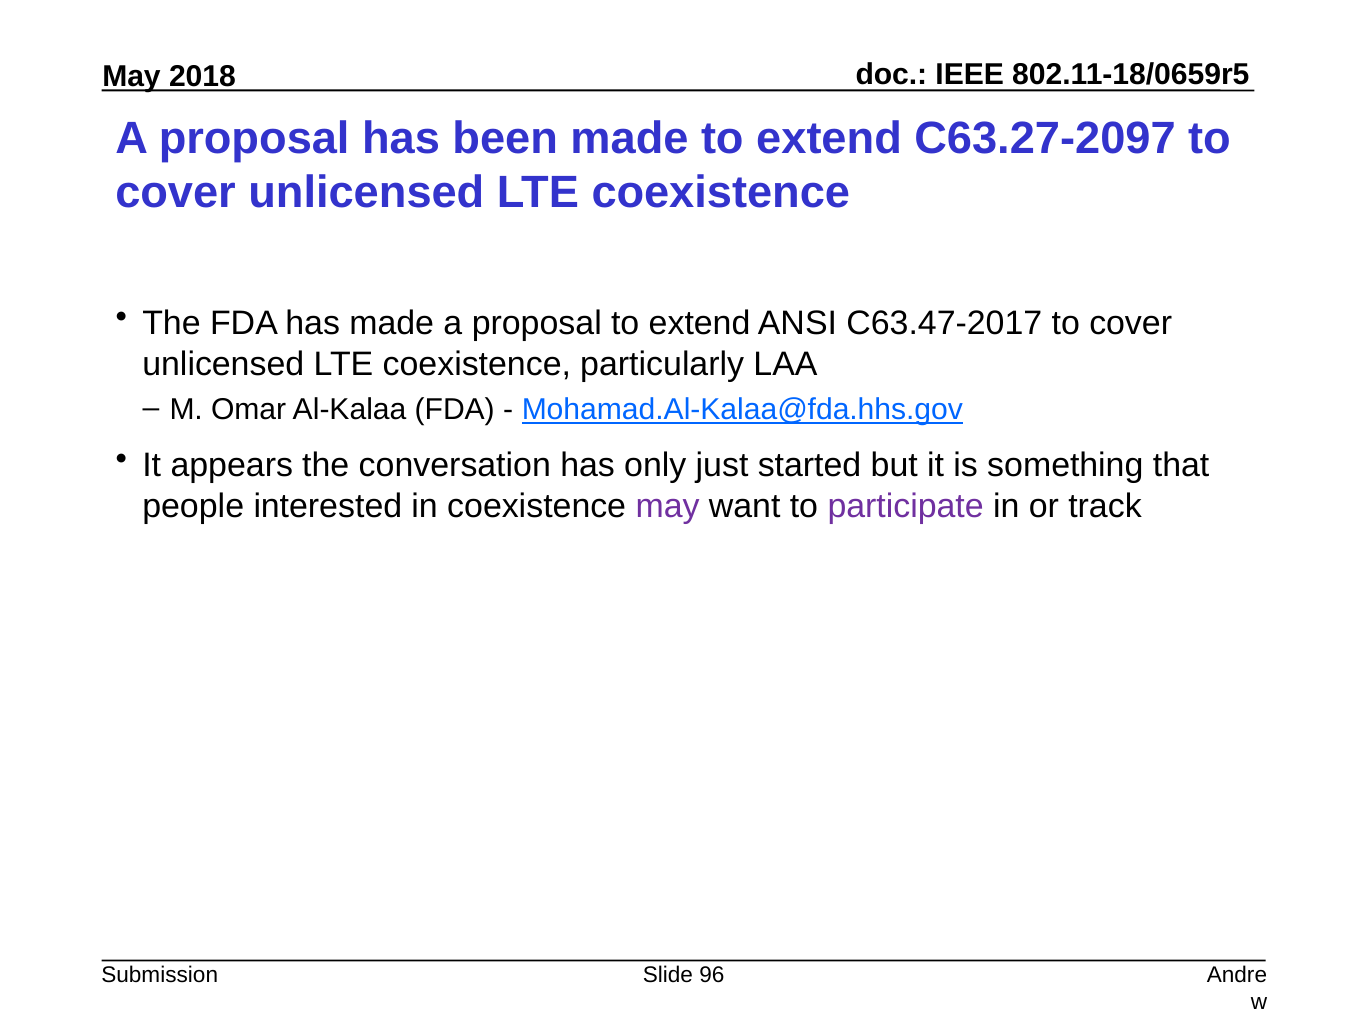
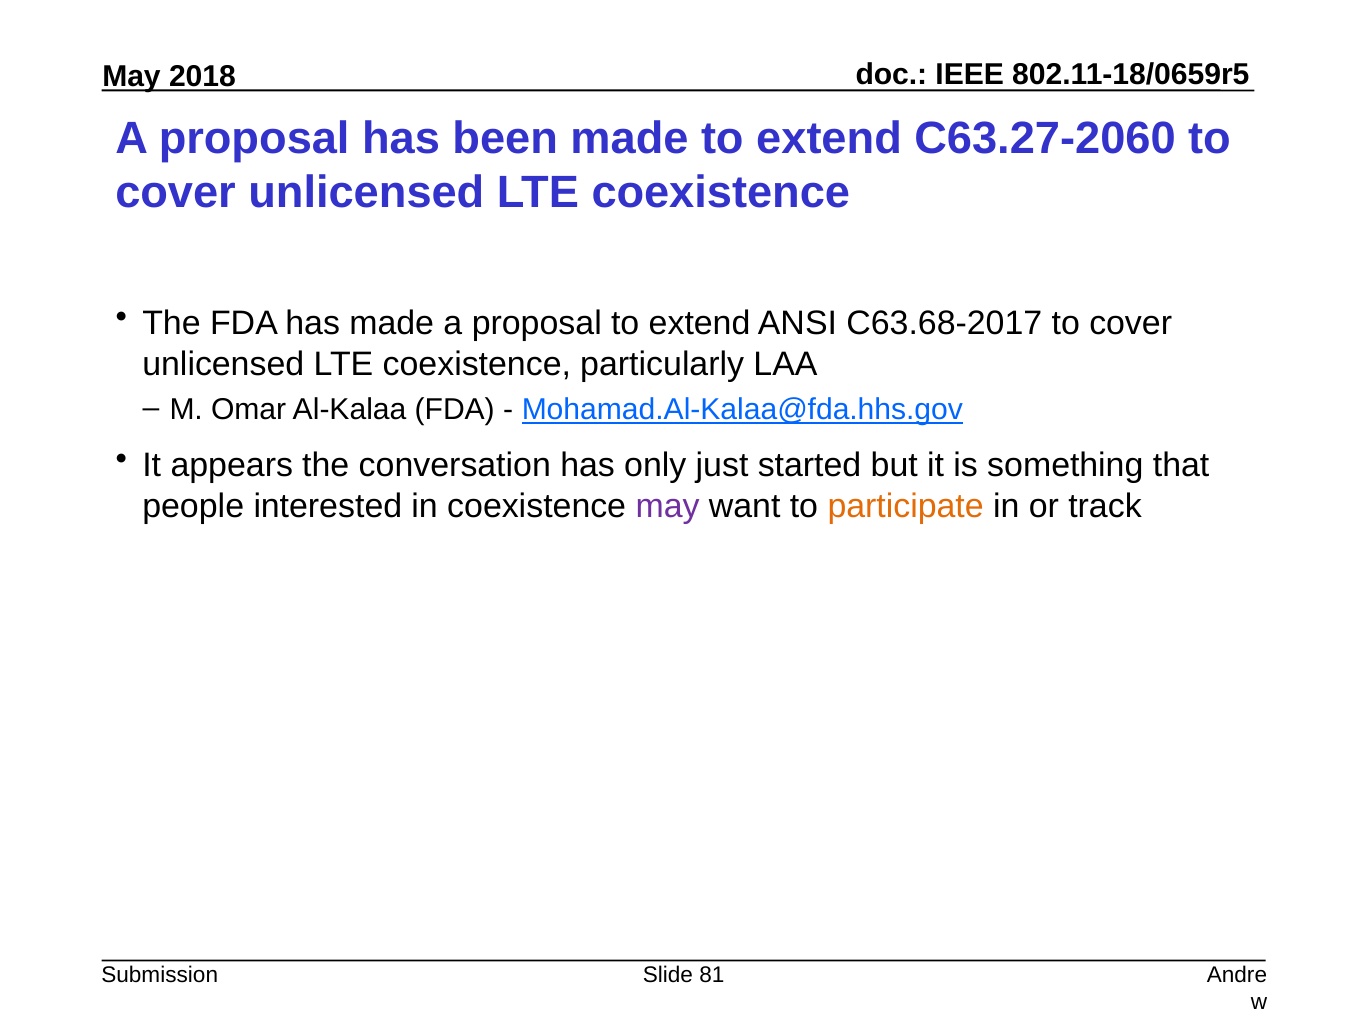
C63.27-2097: C63.27-2097 -> C63.27-2060 (1045, 139)
C63.47-2017: C63.47-2017 -> C63.68-2017 (944, 323)
participate colour: purple -> orange (906, 506)
96: 96 -> 81 (712, 975)
